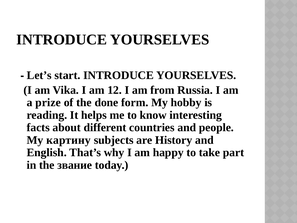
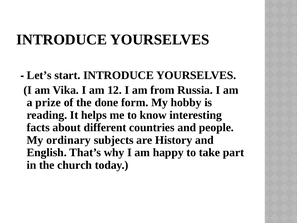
картину: картину -> ordinary (69, 140)
звание: звание -> church (75, 165)
